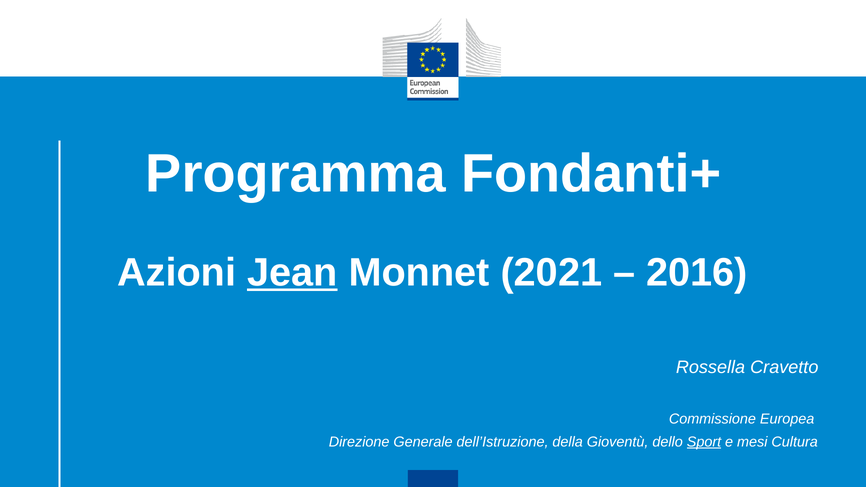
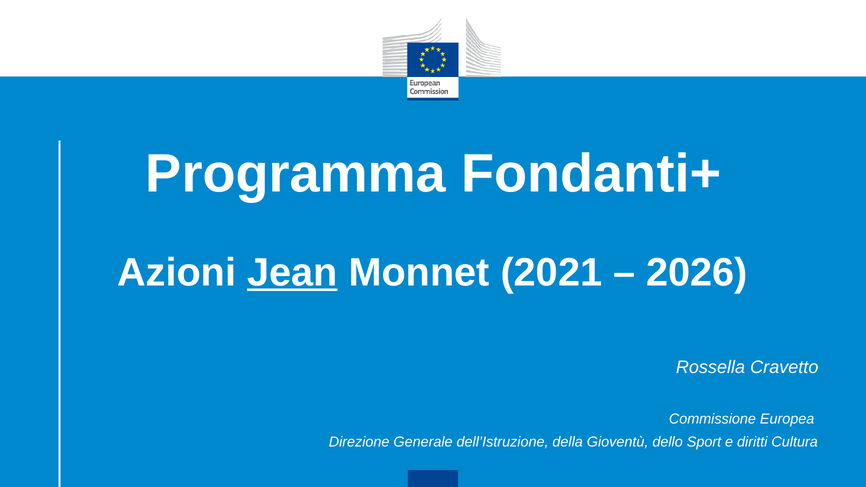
2016: 2016 -> 2026 (697, 273)
Sport underline: present -> none (704, 442)
mesi: mesi -> diritti (752, 442)
